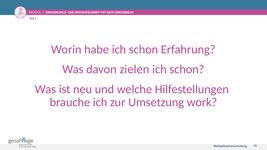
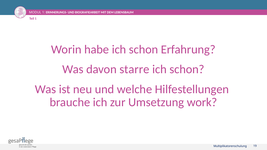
zielen: zielen -> starre (134, 69)
